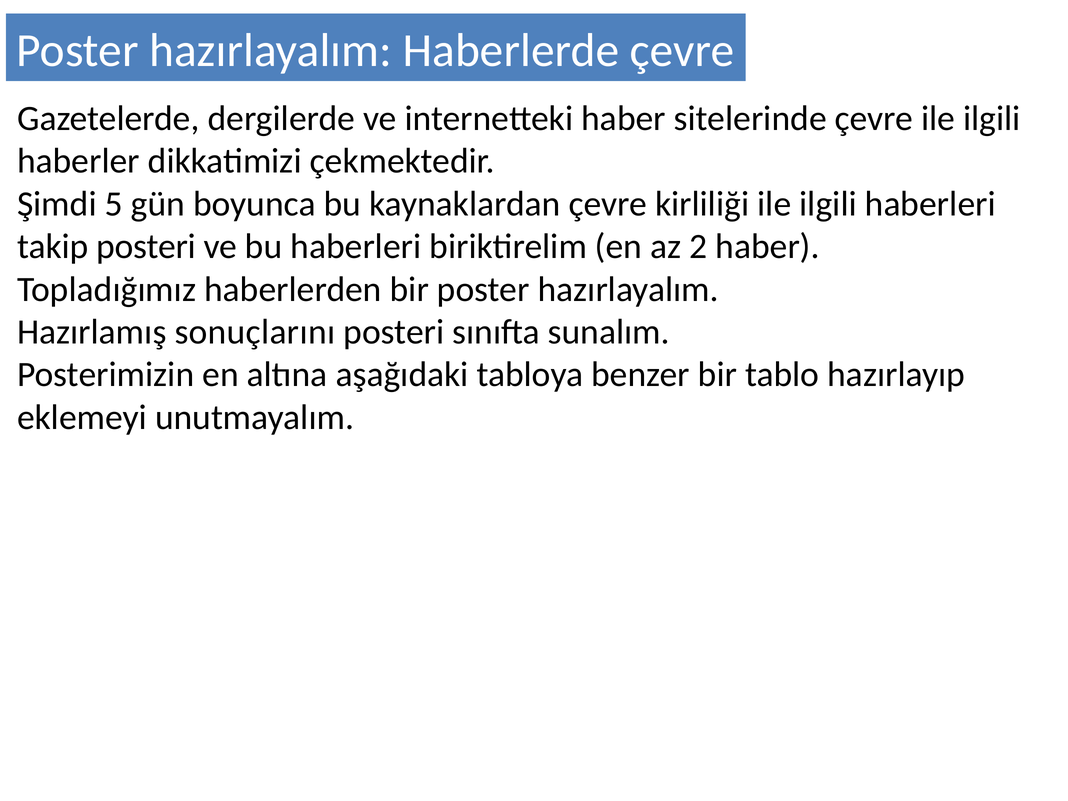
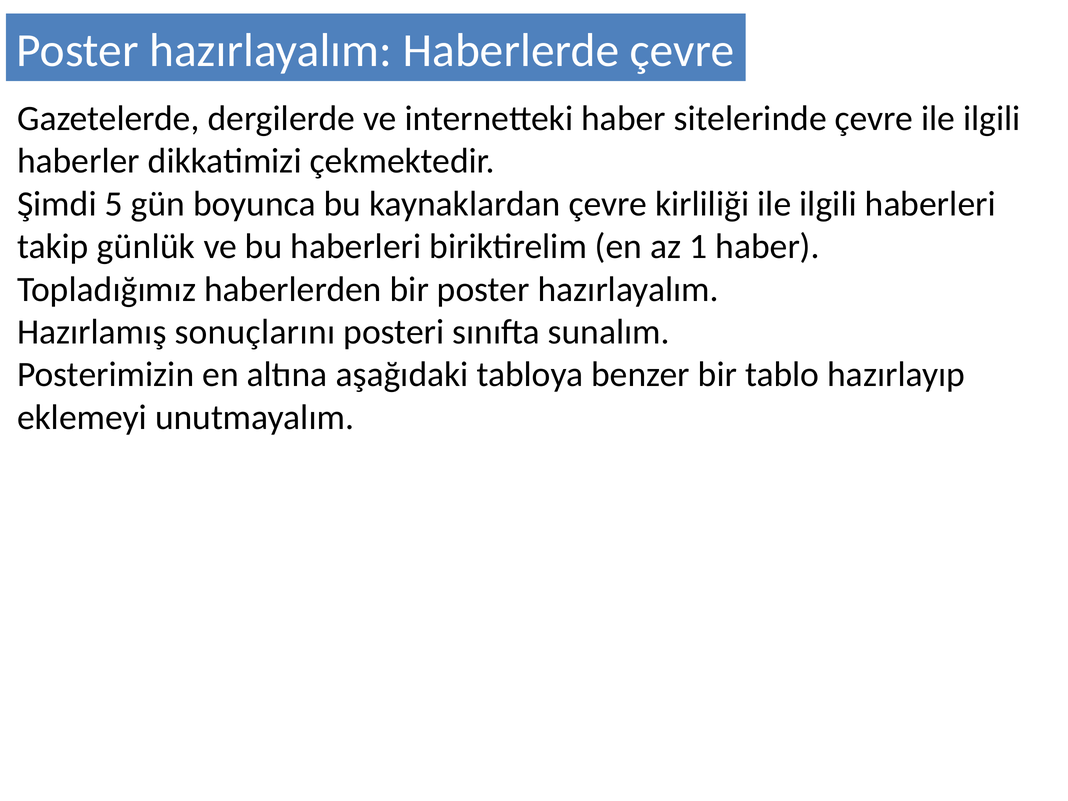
takip posteri: posteri -> günlük (146, 247)
2: 2 -> 1 (698, 247)
